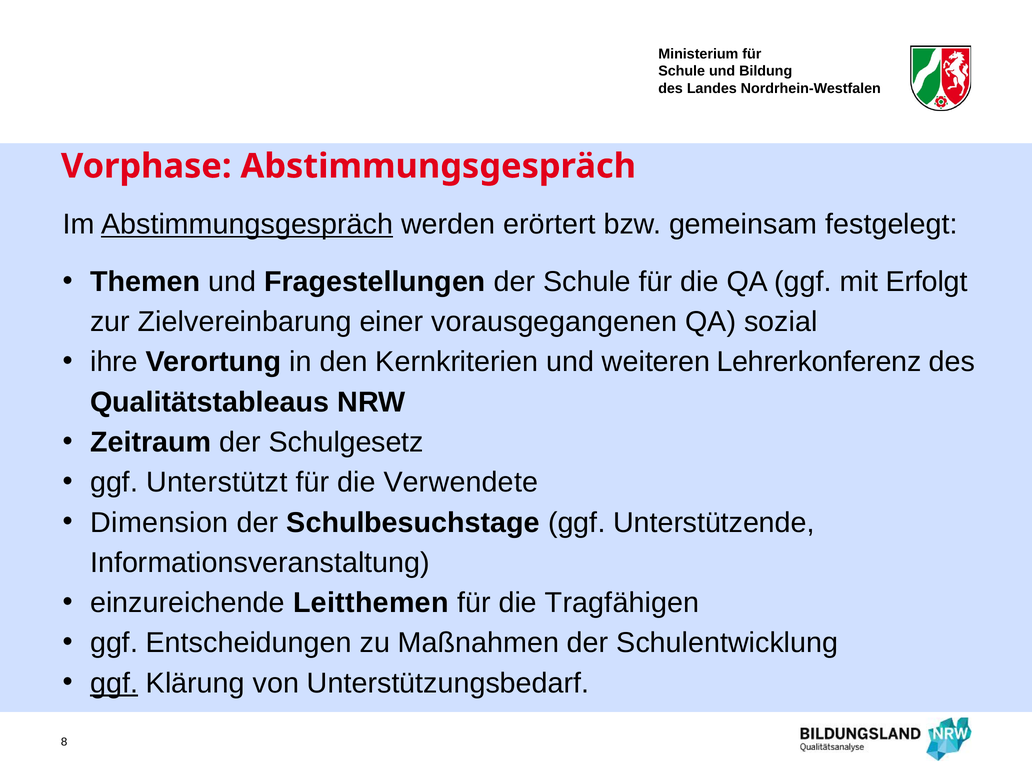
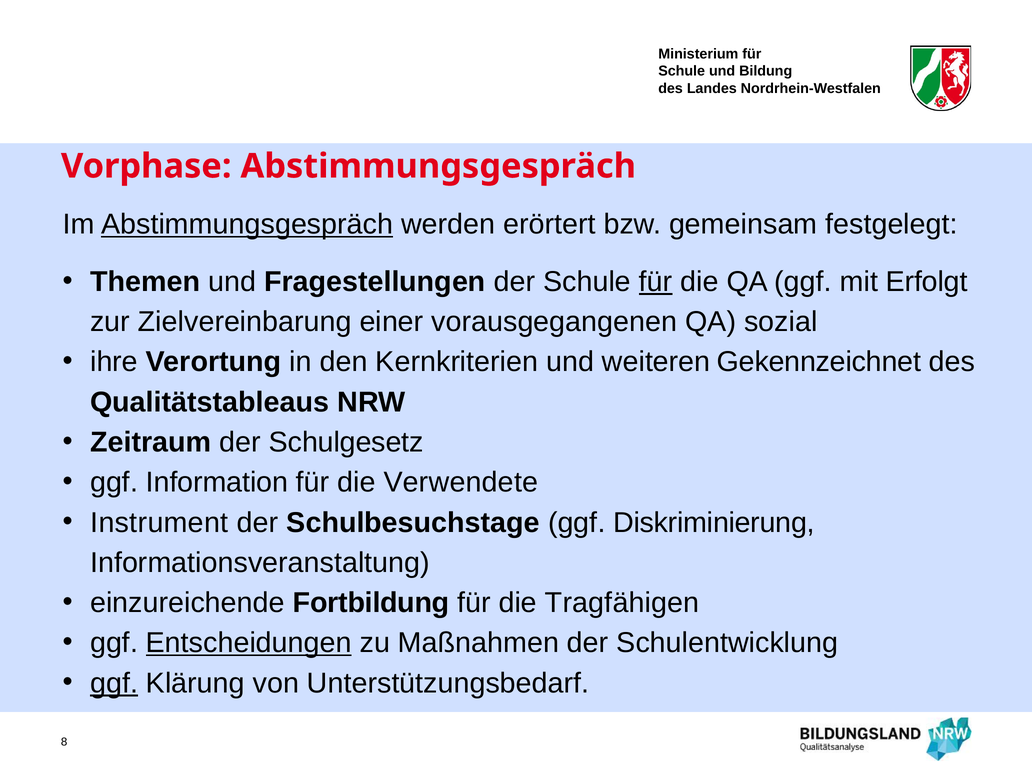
für underline: none -> present (656, 282)
Lehrerkonferenz: Lehrerkonferenz -> Gekennzeichnet (819, 362)
Unterstützt: Unterstützt -> Information (217, 482)
Dimension: Dimension -> Instrument (159, 523)
Unterstützende: Unterstützende -> Diskriminierung (714, 523)
Leitthemen: Leitthemen -> Fortbildung (371, 603)
Entscheidungen underline: none -> present (249, 643)
